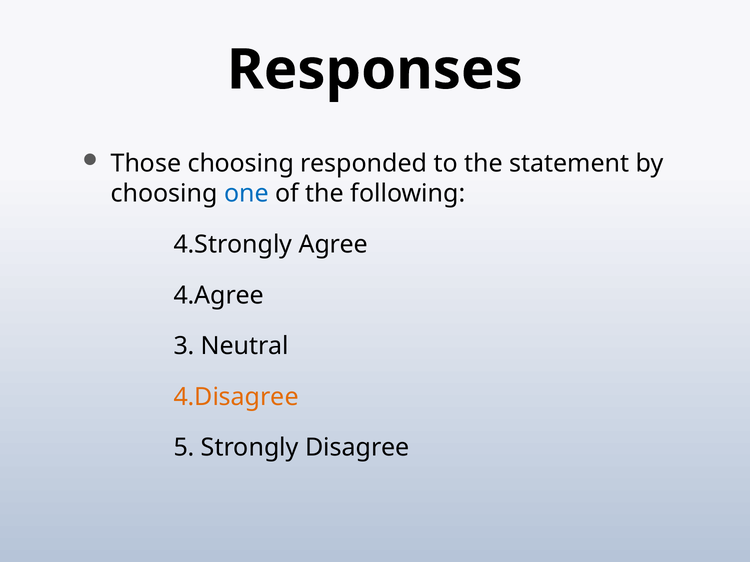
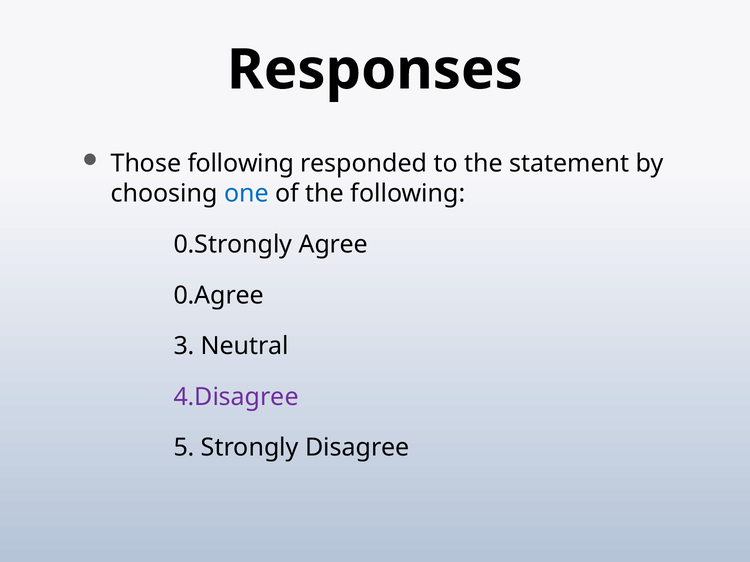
Those choosing: choosing -> following (241, 164)
4.Strongly: 4.Strongly -> 0.Strongly (233, 245)
4.Agree: 4.Agree -> 0.Agree (219, 296)
4.Disagree colour: orange -> purple (236, 397)
